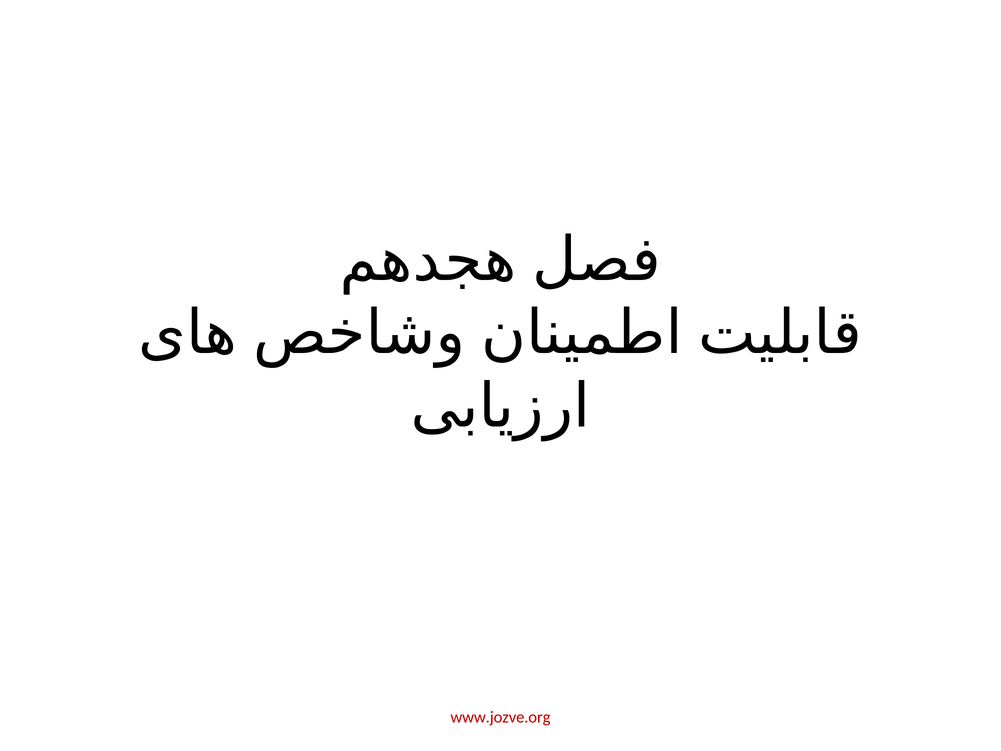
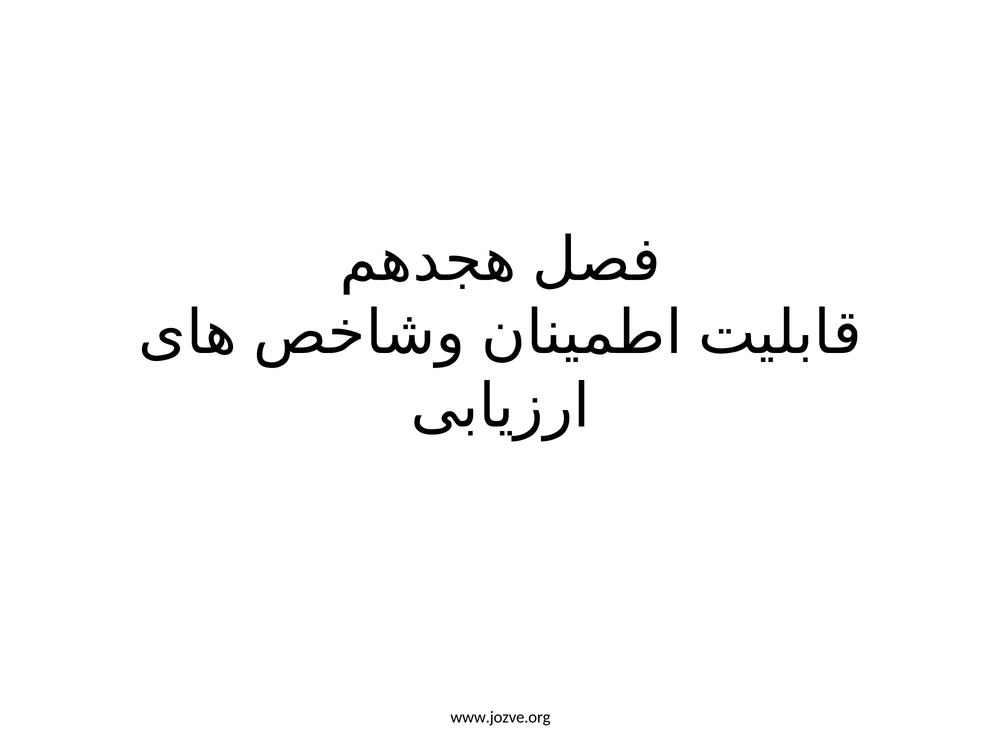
www.jozve.org colour: red -> black (500, 717)
